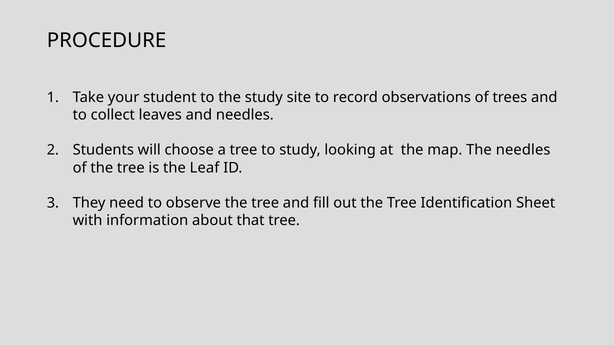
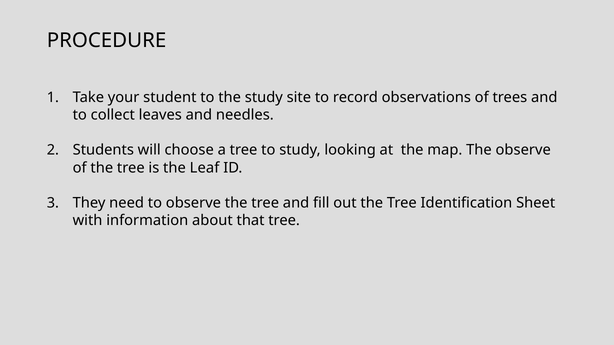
The needles: needles -> observe (523, 150)
